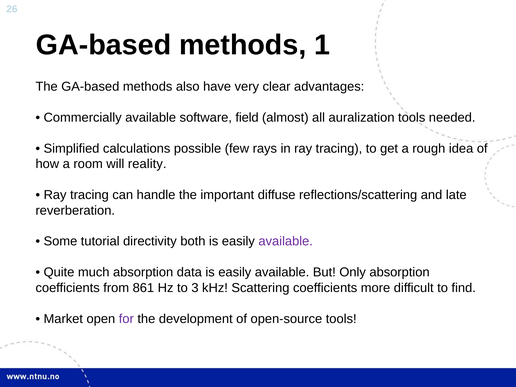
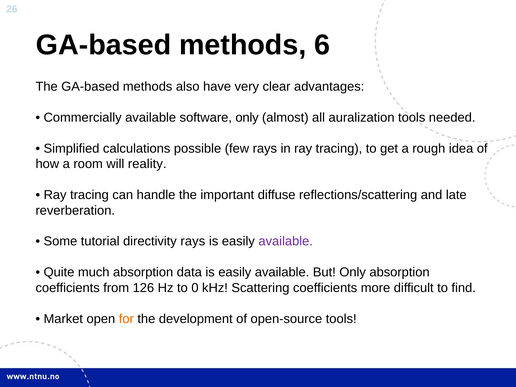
1: 1 -> 6 (322, 45)
software field: field -> only (247, 118)
directivity both: both -> rays (193, 241)
861: 861 -> 126 (143, 288)
3: 3 -> 0 (195, 288)
for colour: purple -> orange (126, 319)
